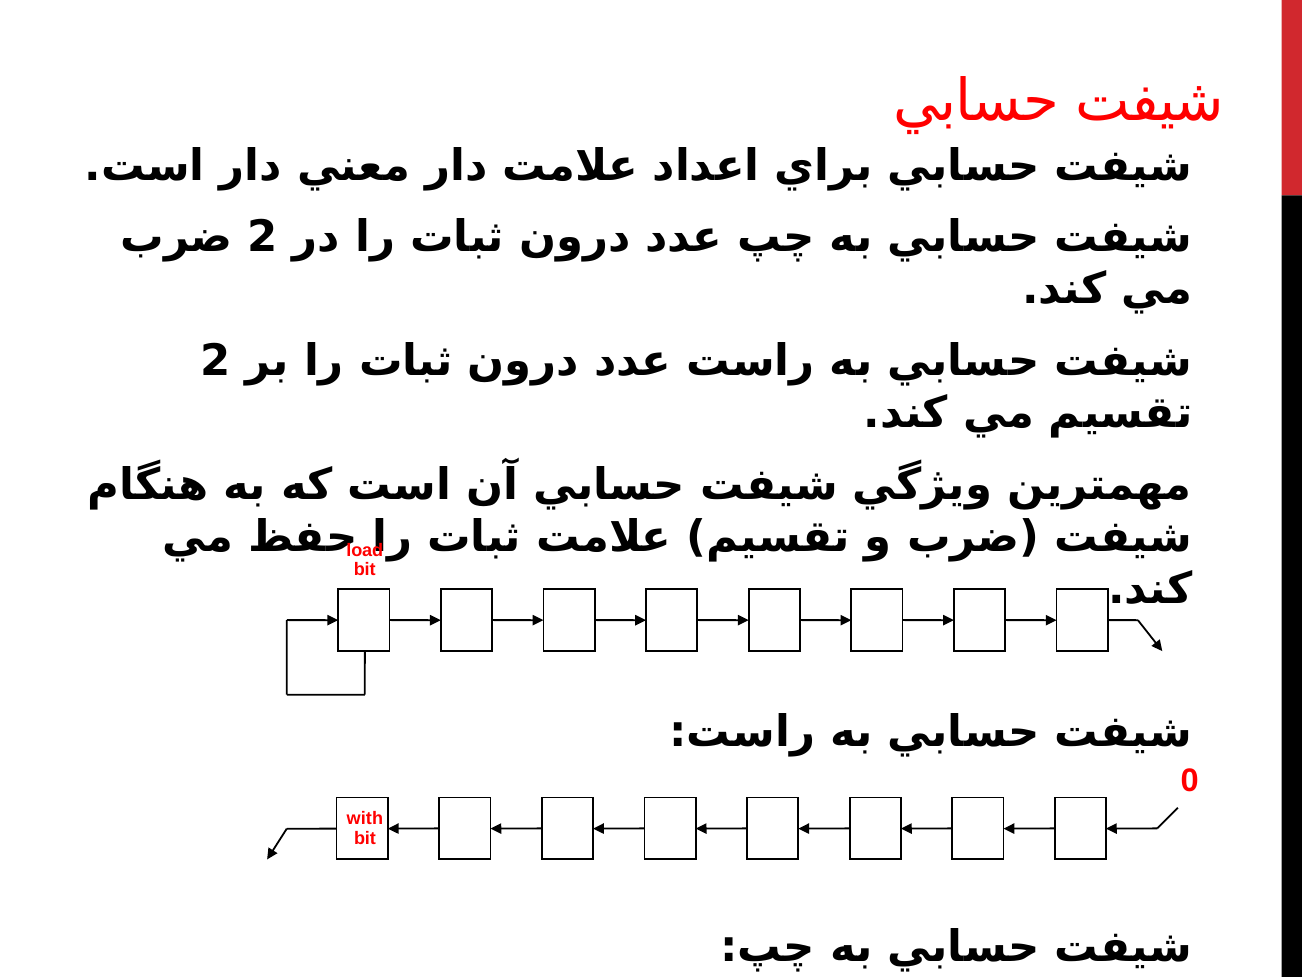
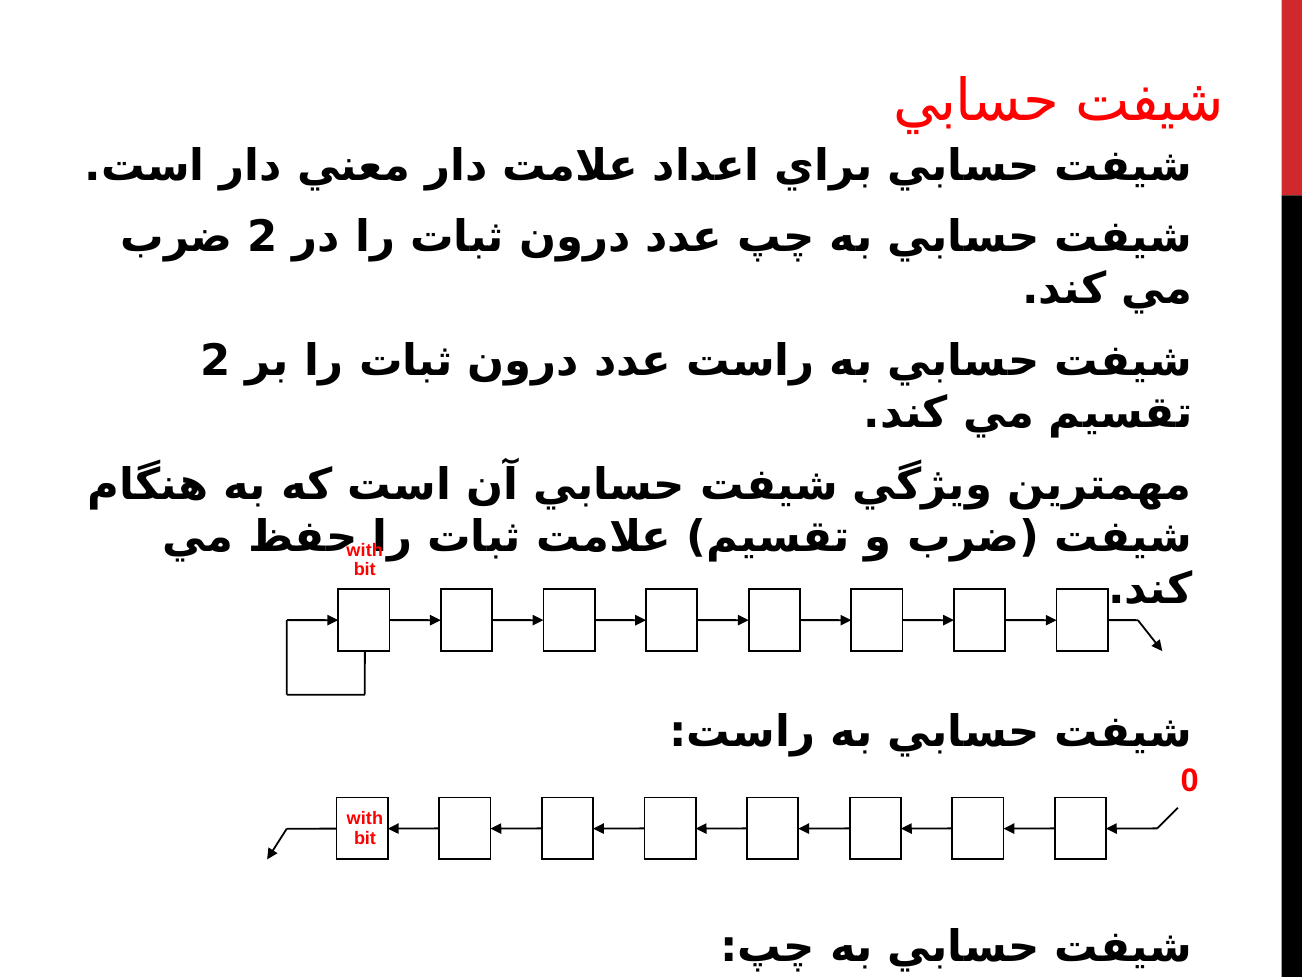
load: load -> with (365, 550)
